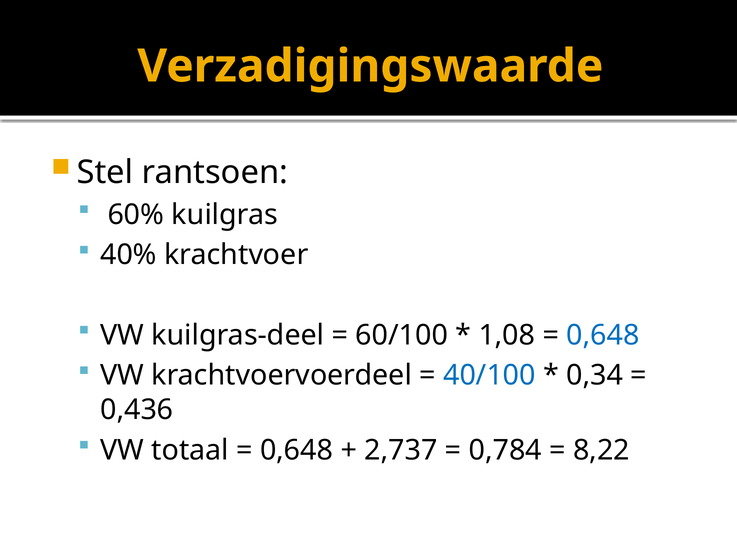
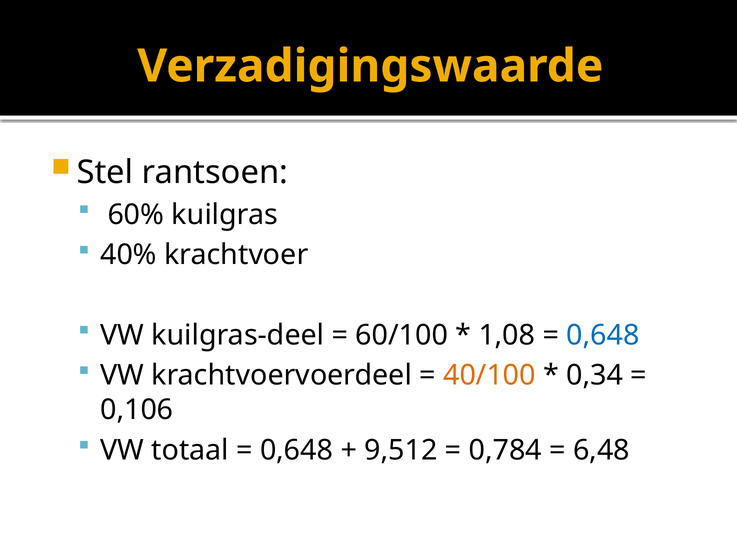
40/100 colour: blue -> orange (489, 375)
0,436: 0,436 -> 0,106 (137, 410)
2,737: 2,737 -> 9,512 (401, 450)
8,22: 8,22 -> 6,48 (601, 450)
